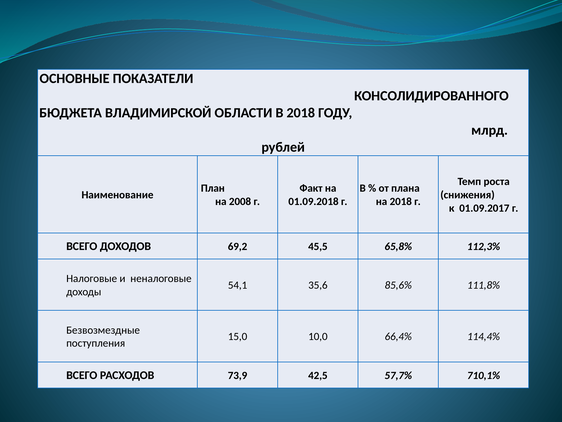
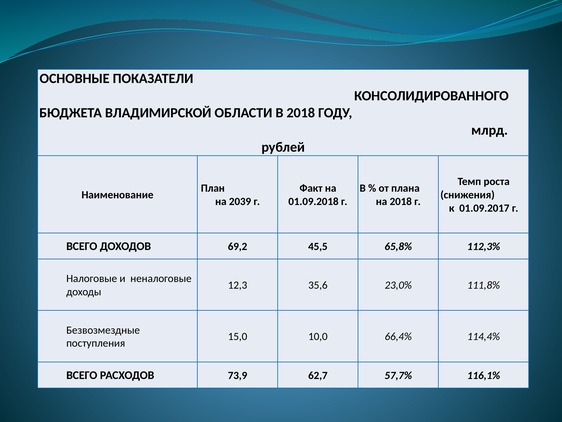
2008: 2008 -> 2039 (240, 201)
54,1: 54,1 -> 12,3 (238, 285)
85,6%: 85,6% -> 23,0% (398, 285)
42,5: 42,5 -> 62,7 (318, 375)
710,1%: 710,1% -> 116,1% (484, 375)
